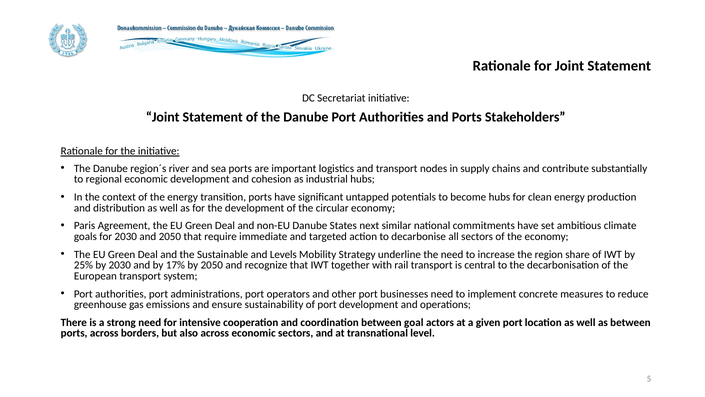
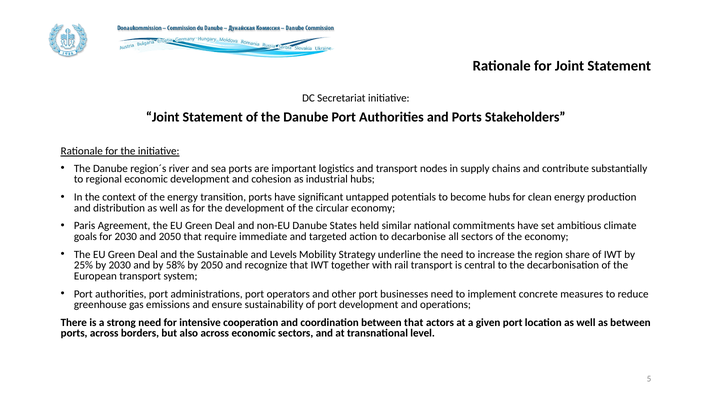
next: next -> held (369, 226)
17%: 17% -> 58% (175, 265)
between goal: goal -> that (414, 322)
